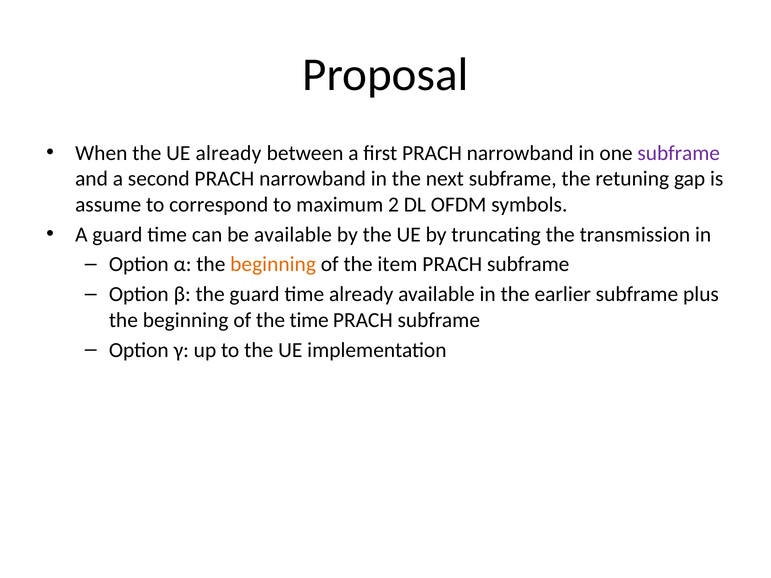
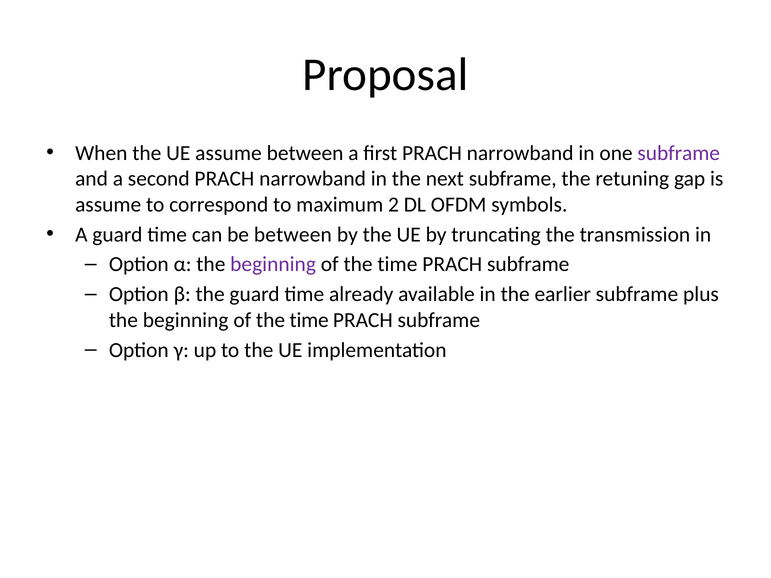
UE already: already -> assume (228, 153)
be available: available -> between (293, 235)
beginning colour: orange -> purple (273, 265)
item: item -> time (397, 265)
